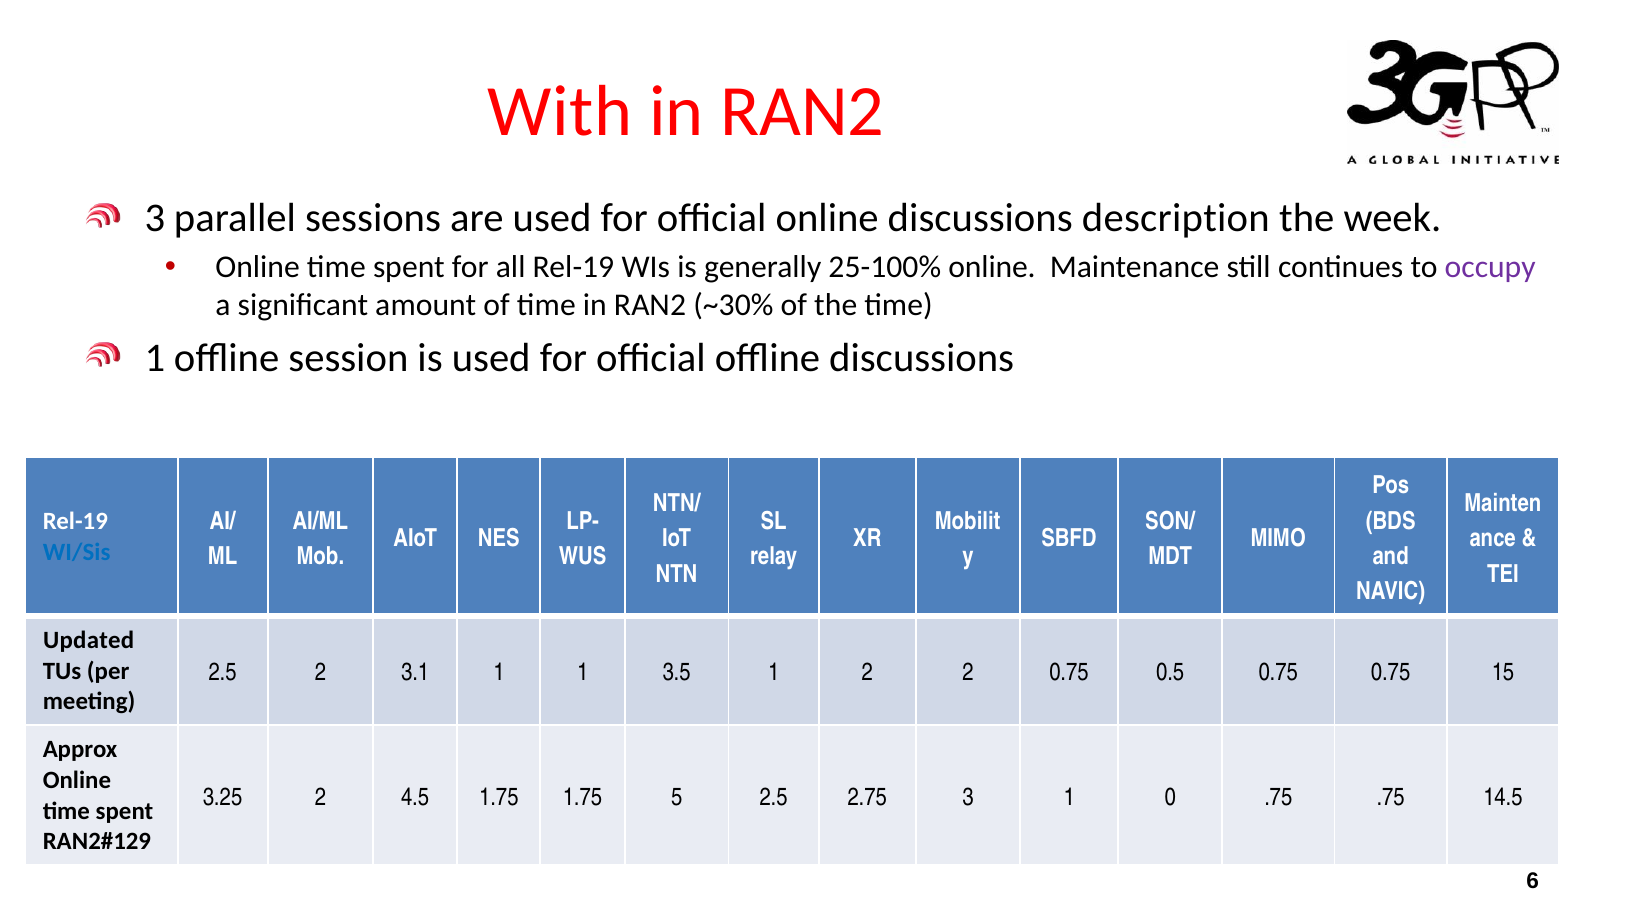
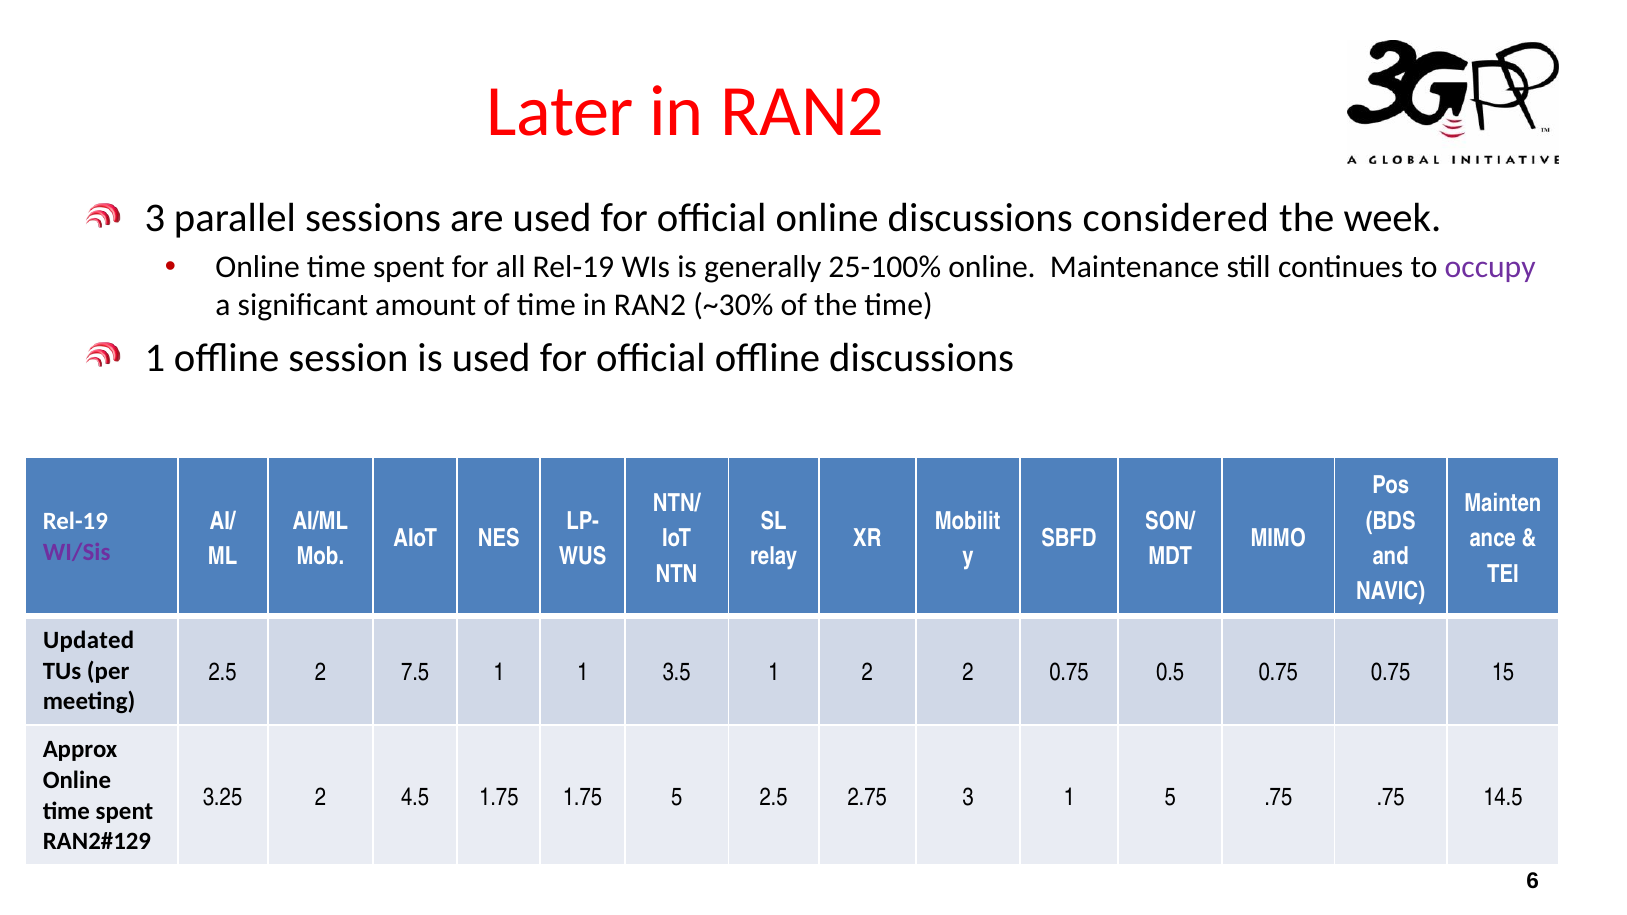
With: With -> Later (560, 112)
description: description -> considered (1176, 218)
WI/Sis colour: blue -> purple (77, 553)
3.1: 3.1 -> 7.5 (415, 673)
1 0: 0 -> 5 (1170, 797)
